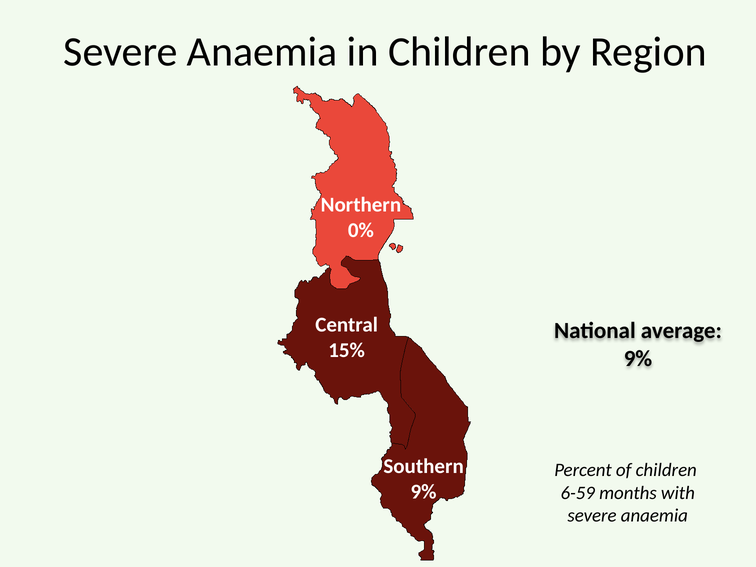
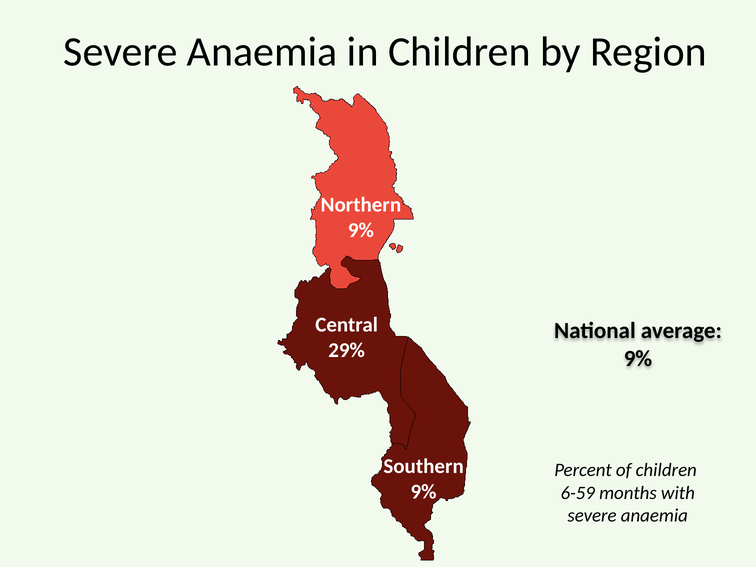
0%: 0% -> 9% (361, 230)
15%: 15% -> 29% (347, 350)
